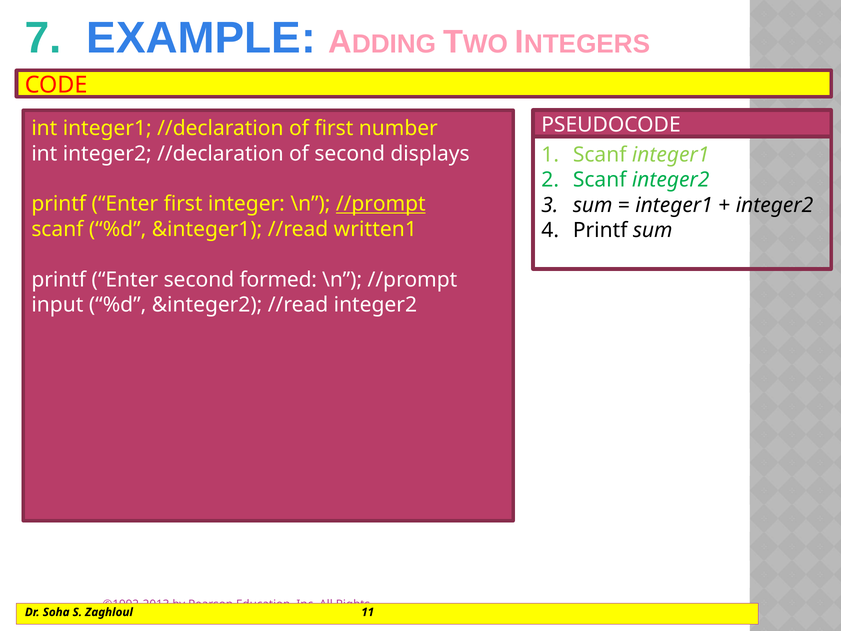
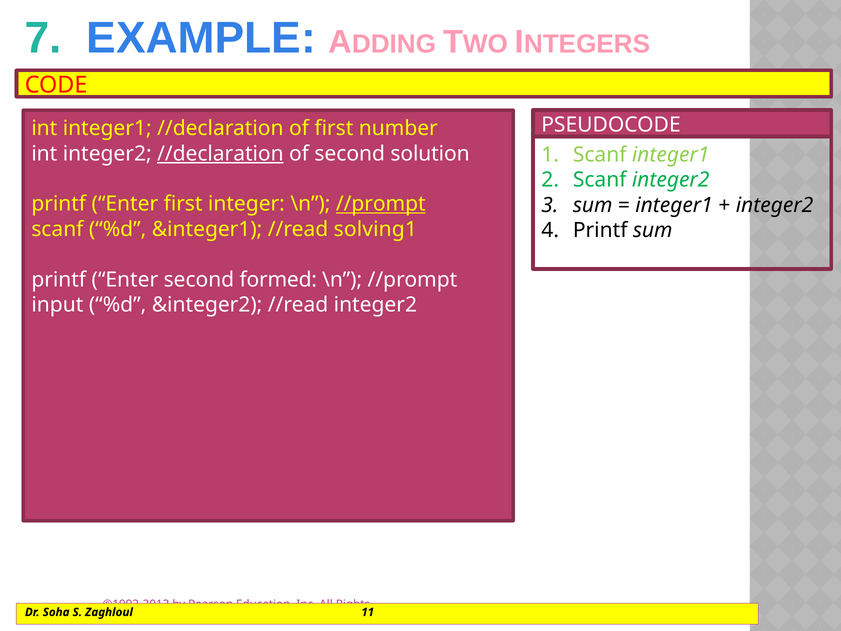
//declaration underline: none -> present (220, 154)
displays: displays -> solution (430, 154)
written1: written1 -> solving1 (375, 229)
